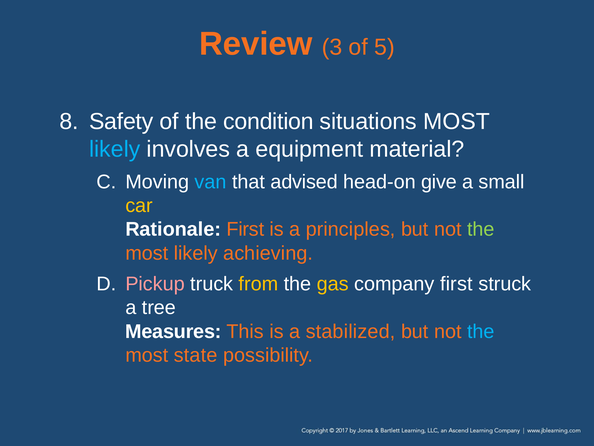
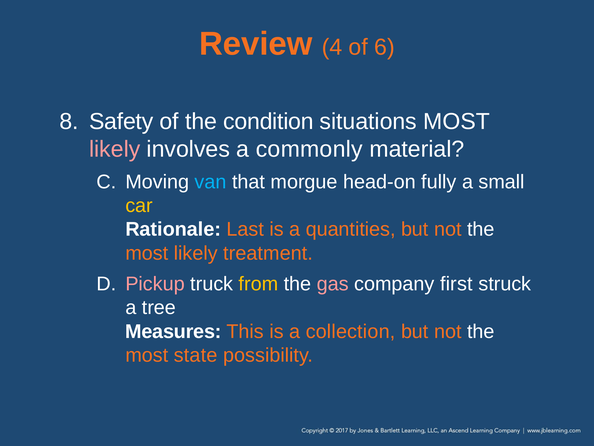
3: 3 -> 4 (332, 47)
5: 5 -> 6 (385, 47)
likely colour: light blue -> pink (115, 149)
equipment: equipment -> commonly (309, 149)
advised: advised -> morgue (304, 182)
give: give -> fully (439, 182)
Rationale First: First -> Last (245, 229)
principles: principles -> quantities (351, 229)
the colour: light green -> white (481, 229)
achieving: achieving -> treatment (268, 253)
gas colour: yellow -> pink (333, 284)
stabilized: stabilized -> collection (351, 331)
the colour: light blue -> white (481, 331)
